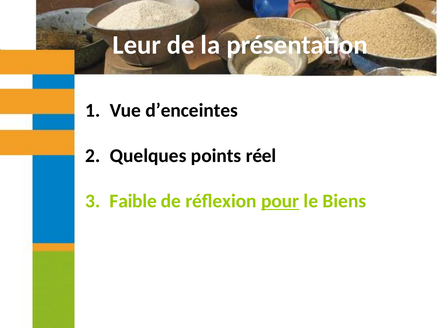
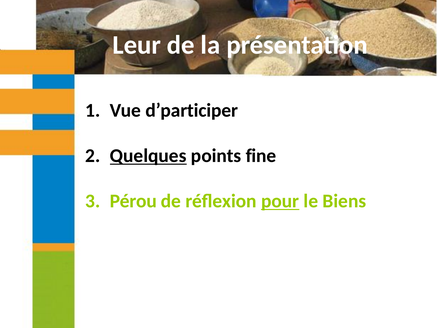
d’enceintes: d’enceintes -> d’participer (192, 110)
Quelques underline: none -> present (148, 156)
réel: réel -> fine (261, 156)
Faible: Faible -> Pérou (133, 201)
